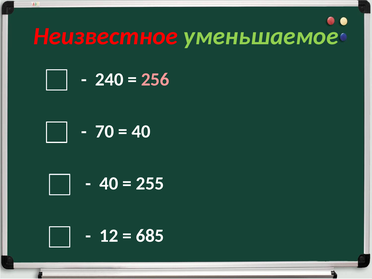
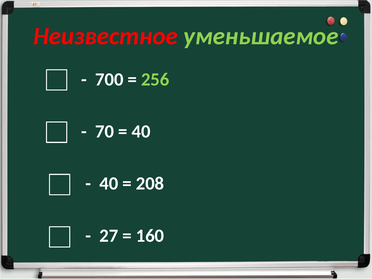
240: 240 -> 700 (109, 79)
256 colour: pink -> light green (155, 79)
255: 255 -> 208 (150, 184)
12: 12 -> 27 (109, 236)
685: 685 -> 160 (150, 236)
